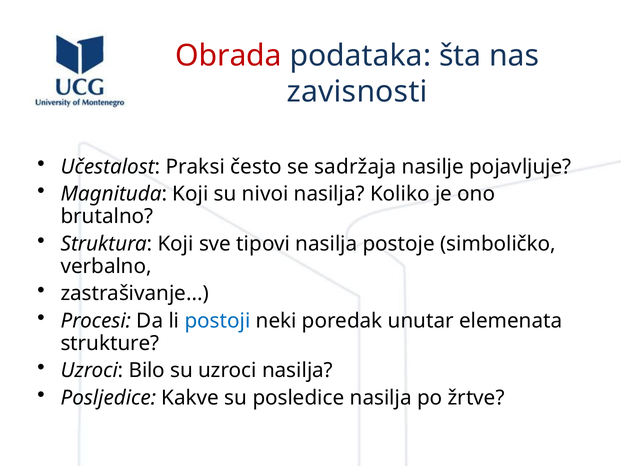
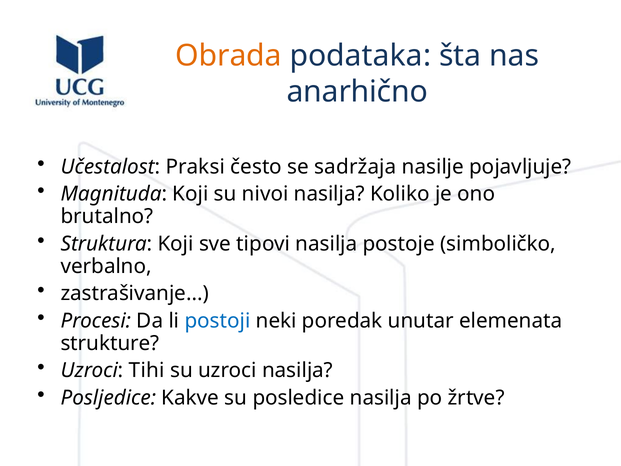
Obrada colour: red -> orange (229, 56)
zavisnosti: zavisnosti -> anarhično (357, 92)
Bilo: Bilo -> Tihi (147, 370)
